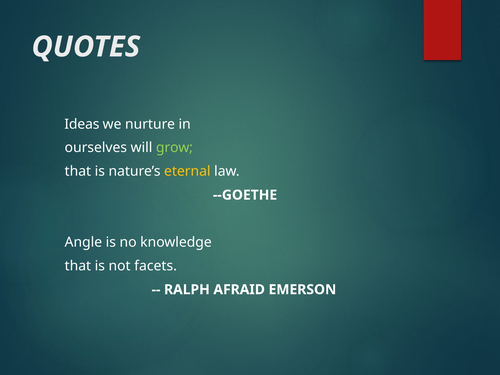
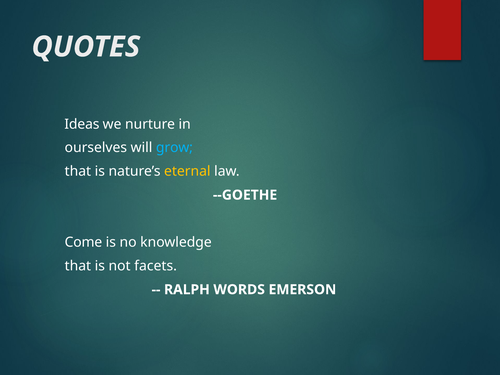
grow colour: light green -> light blue (174, 148)
Angle: Angle -> Come (83, 242)
AFRAID: AFRAID -> WORDS (239, 290)
